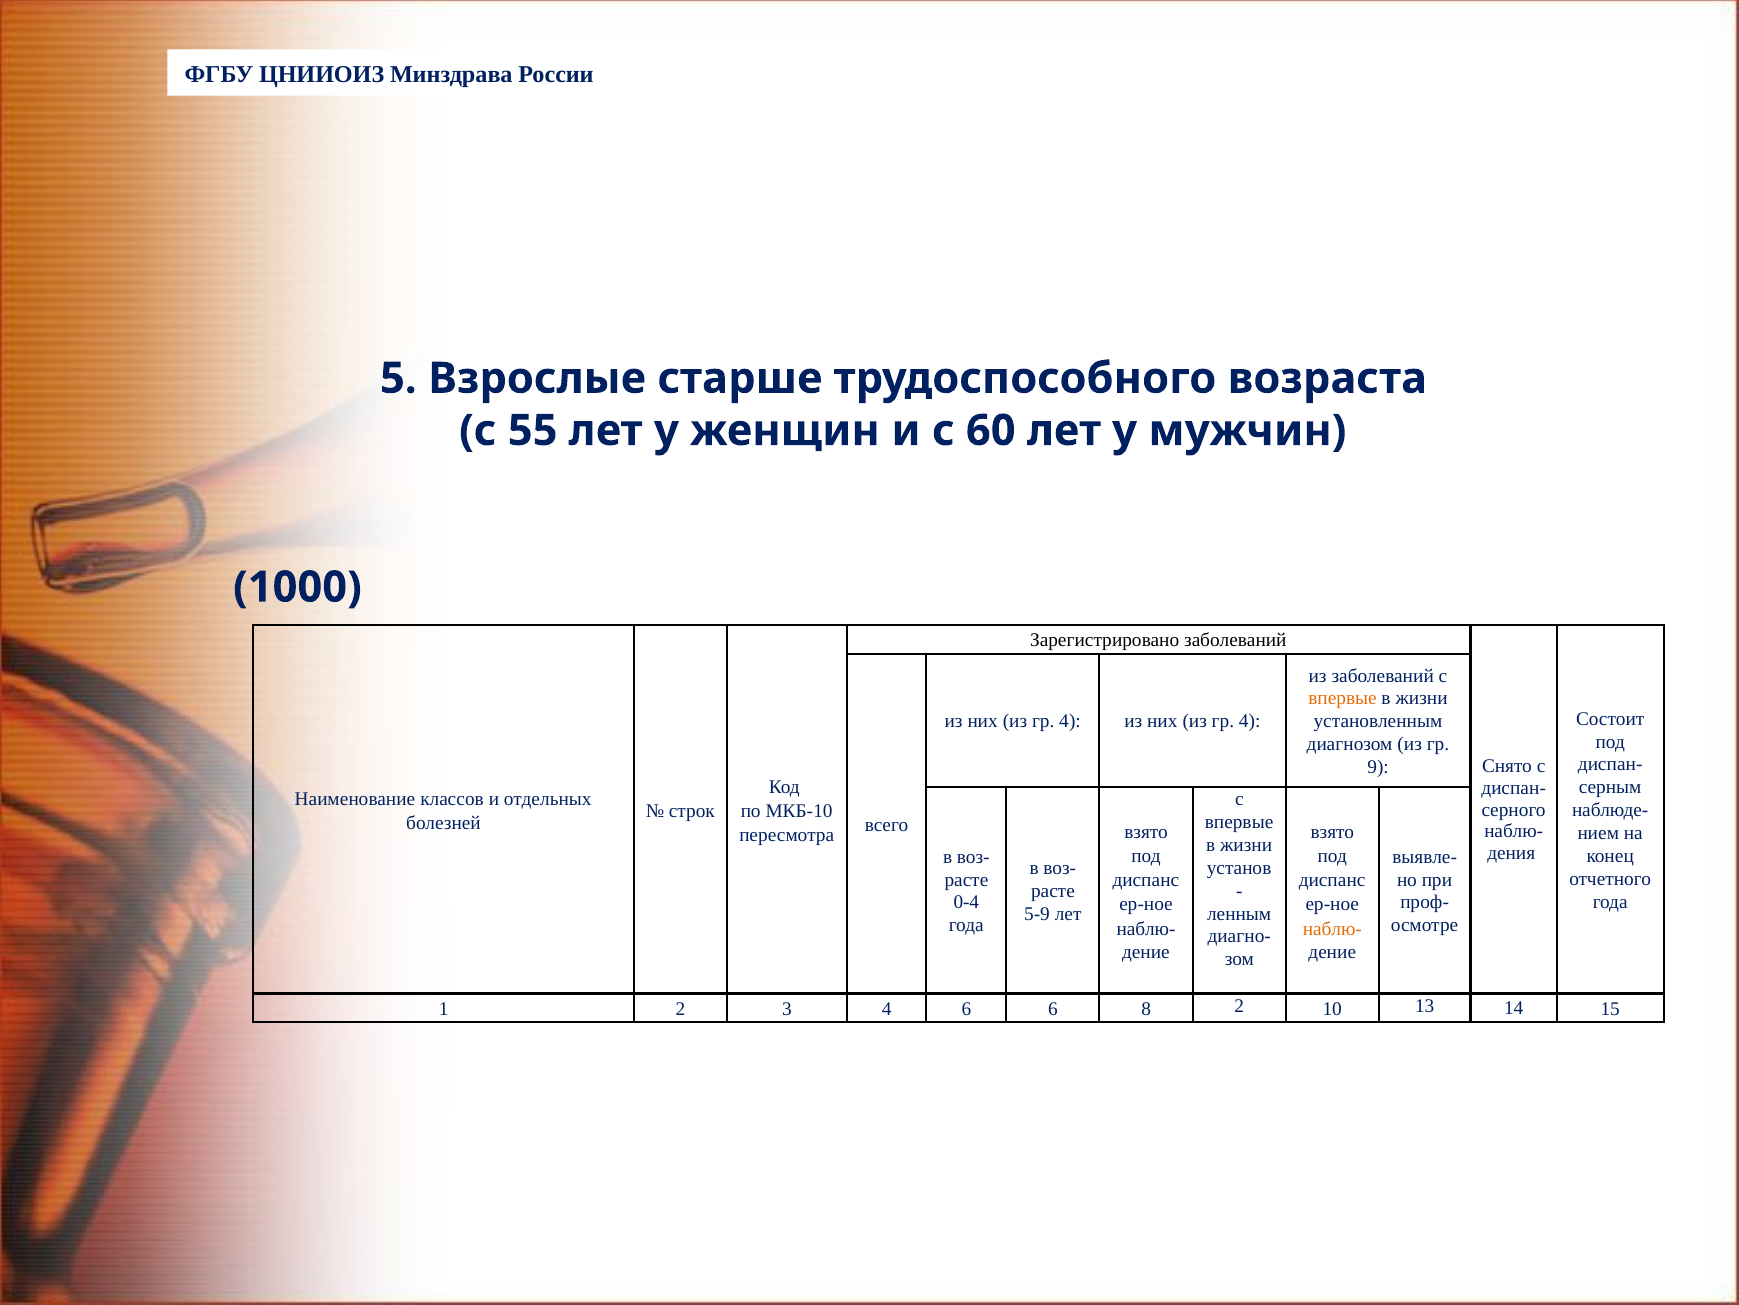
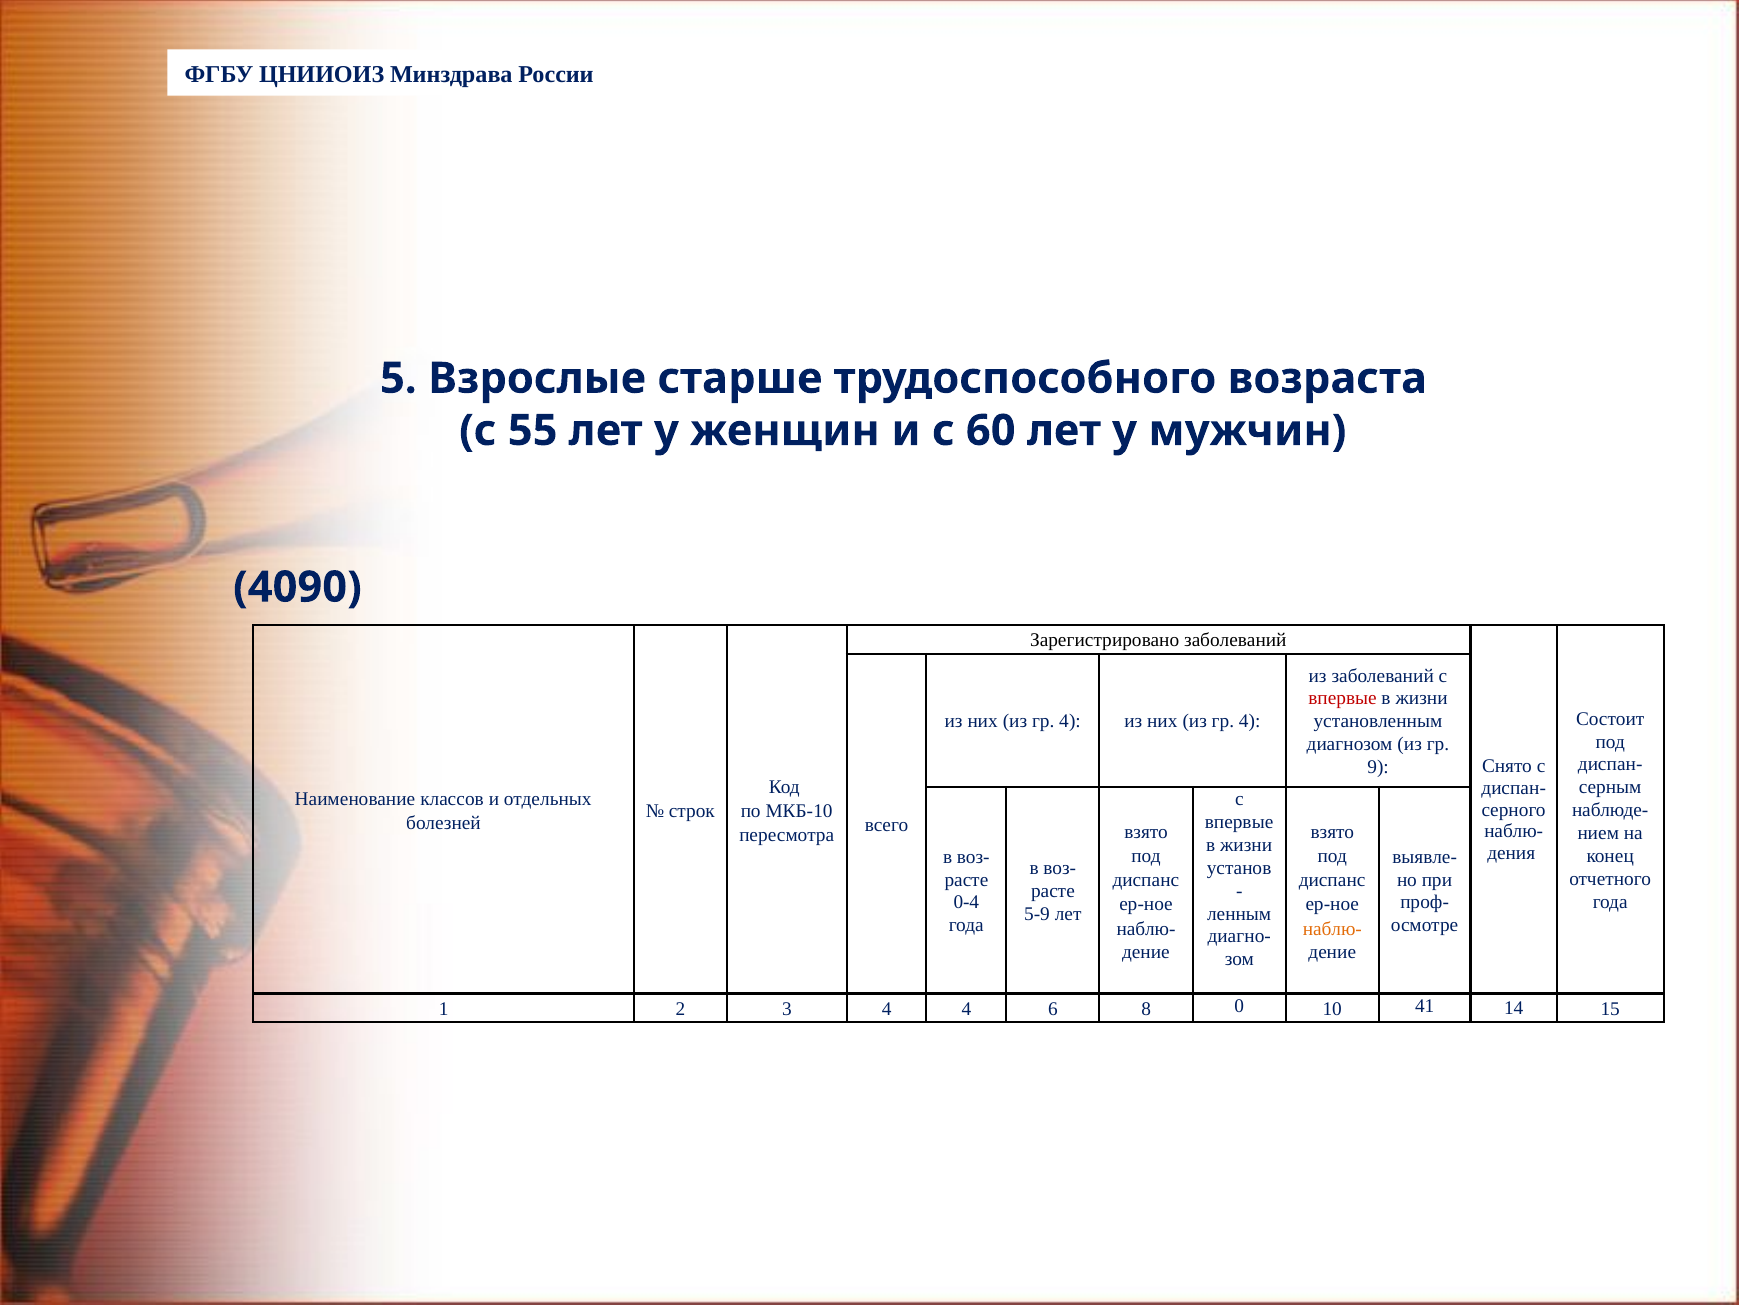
1000: 1000 -> 4090 (297, 587)
впервые colour: orange -> red (1342, 698)
4 6: 6 -> 4 (966, 1008)
8 2: 2 -> 0 (1239, 1005)
13: 13 -> 41 (1425, 1005)
